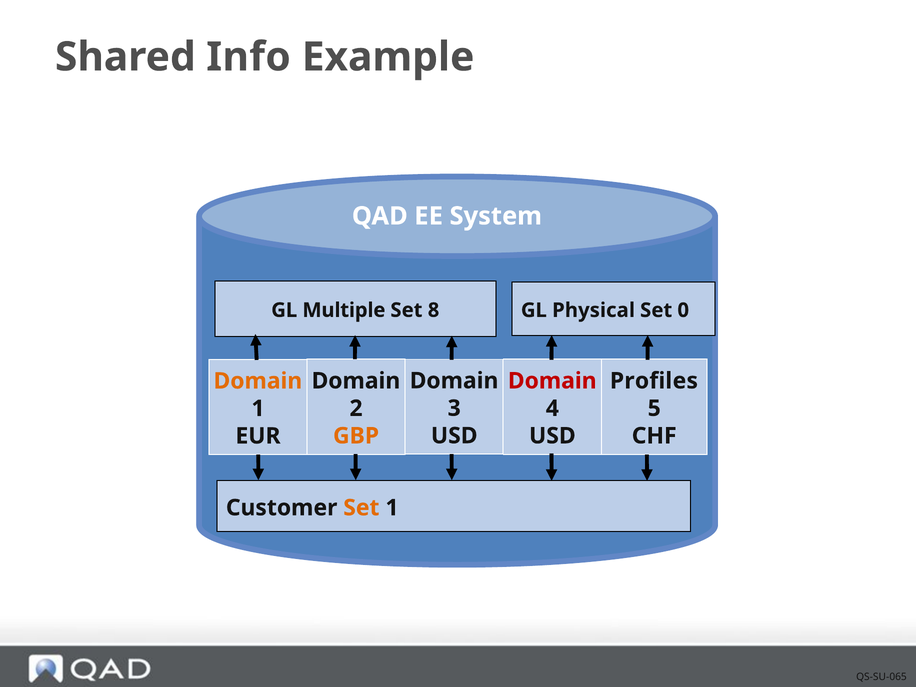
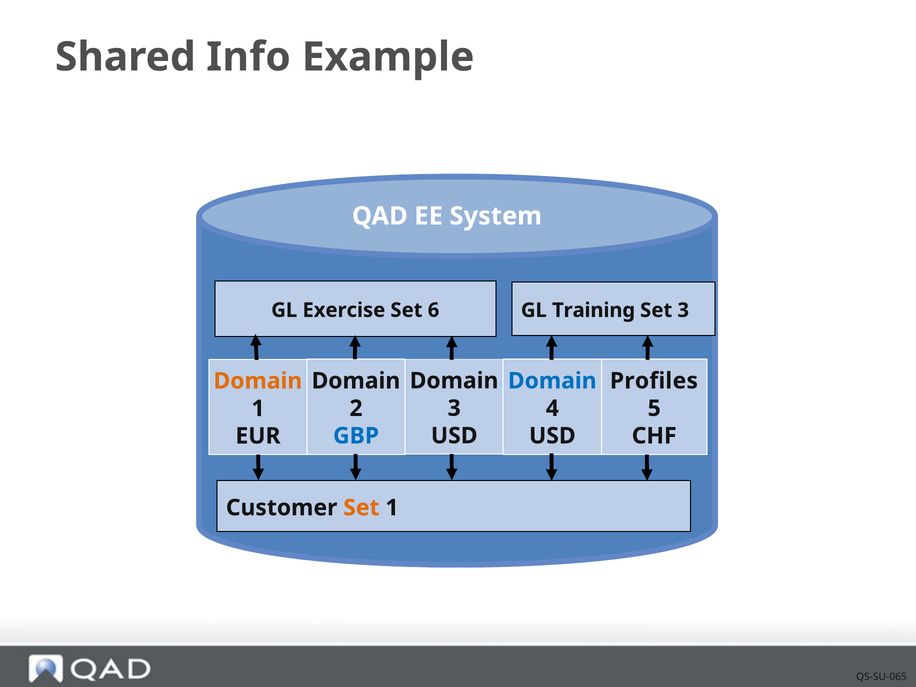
Multiple: Multiple -> Exercise (344, 310)
8: 8 -> 6 (434, 310)
Physical: Physical -> Training (594, 310)
Set 0: 0 -> 3 (683, 310)
Domain colour: red -> blue (552, 381)
GBP colour: orange -> blue (356, 436)
